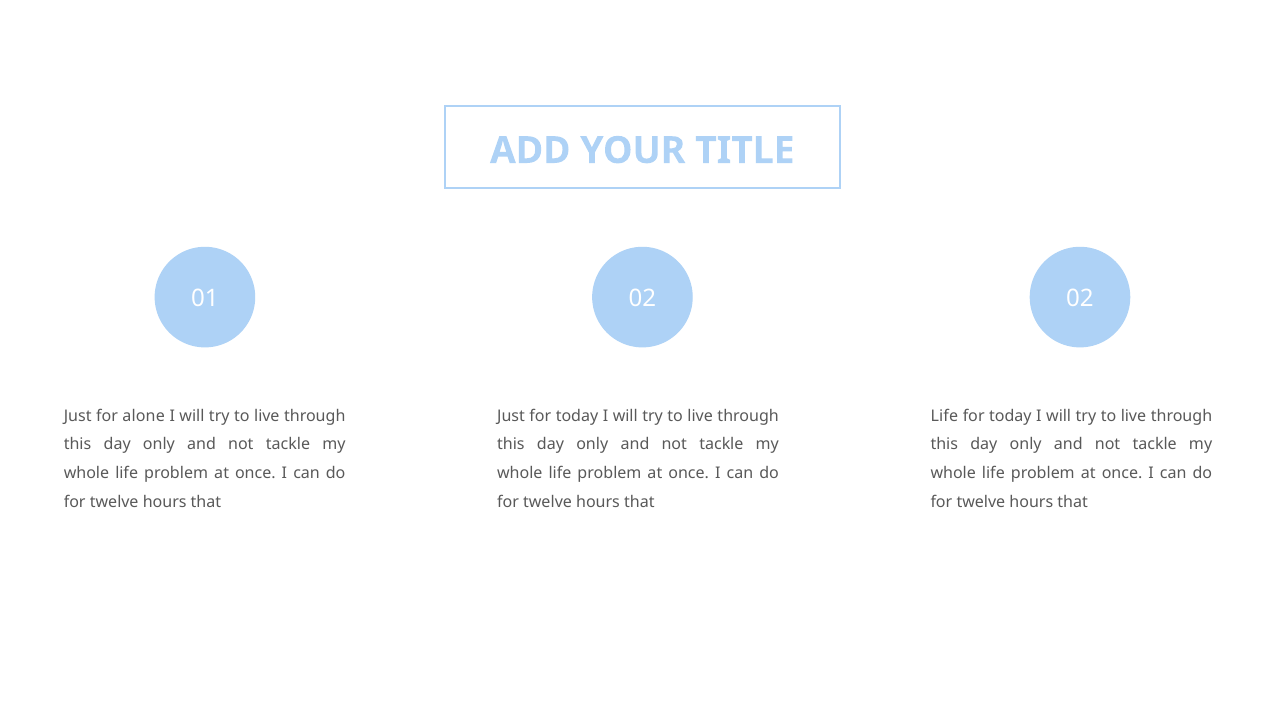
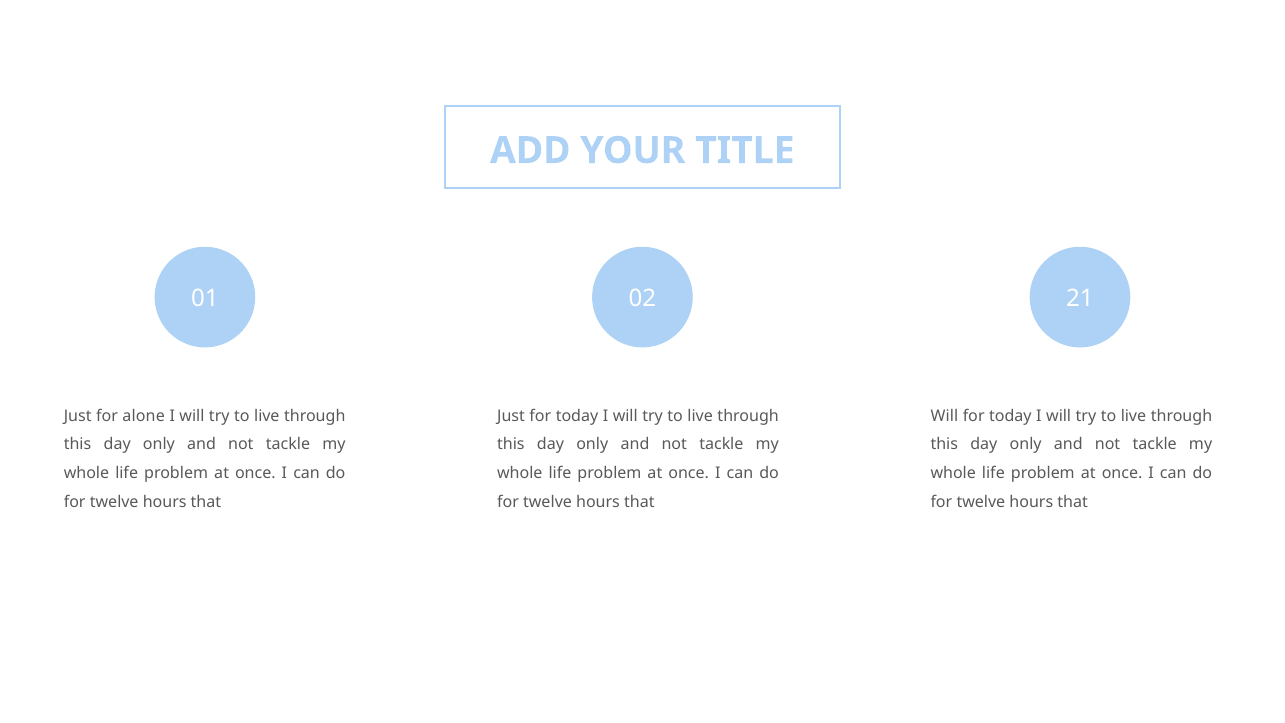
02 02: 02 -> 21 (1080, 299)
Life: Life -> Will (944, 416)
